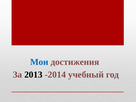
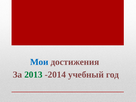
2013 colour: black -> green (33, 75)
